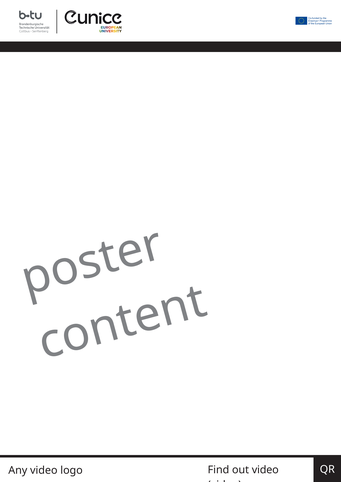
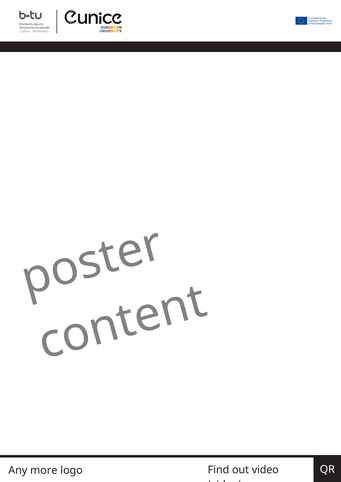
Any video: video -> more (44, 470)
